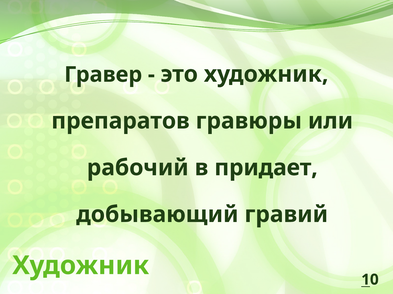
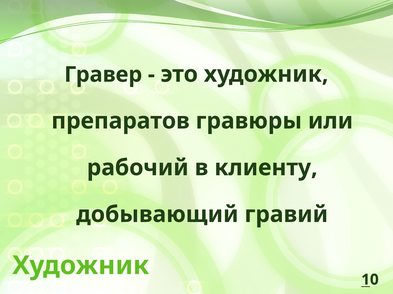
придает: придает -> клиенту (266, 168)
